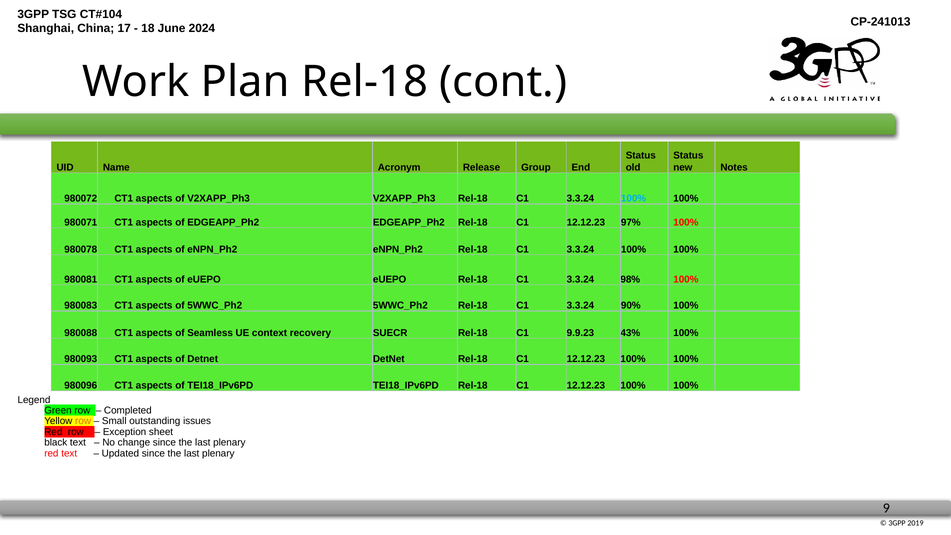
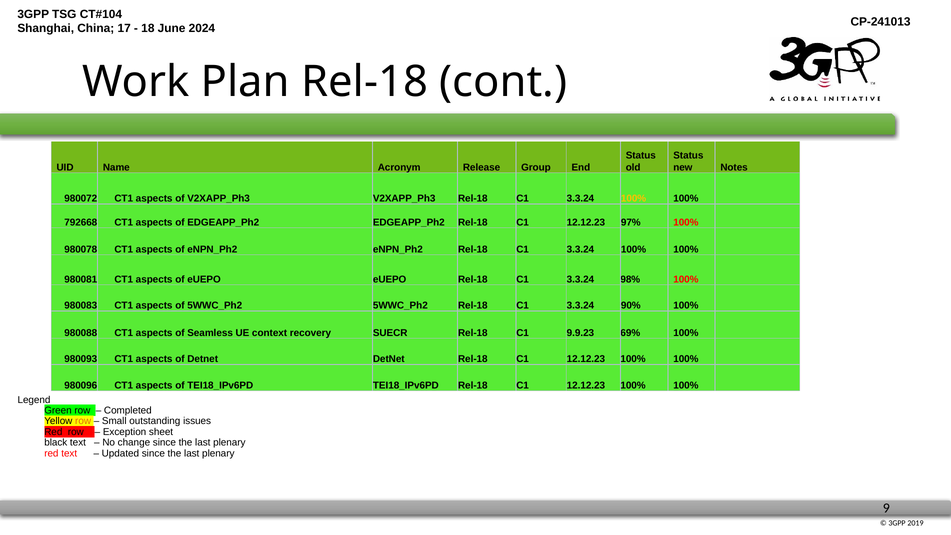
100% colour: light blue -> yellow (634, 198)
980071: 980071 -> 792668 (81, 222)
43%: 43% -> 69% (630, 333)
